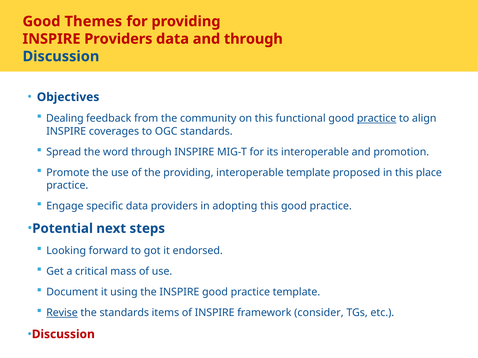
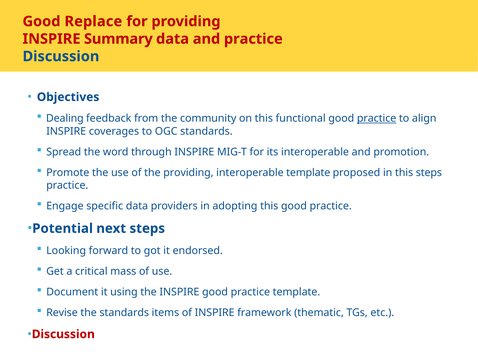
Themes: Themes -> Replace (93, 21)
INSPIRE Providers: Providers -> Summary (118, 39)
and through: through -> practice (253, 39)
this place: place -> steps (429, 173)
Revise underline: present -> none (62, 313)
consider: consider -> thematic (319, 313)
